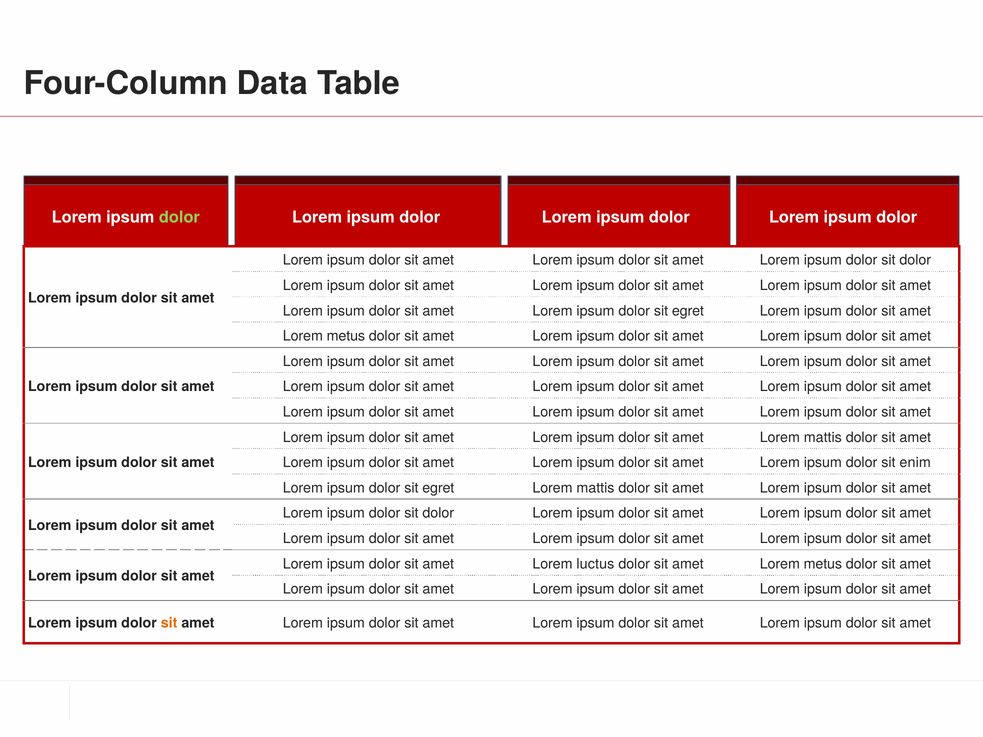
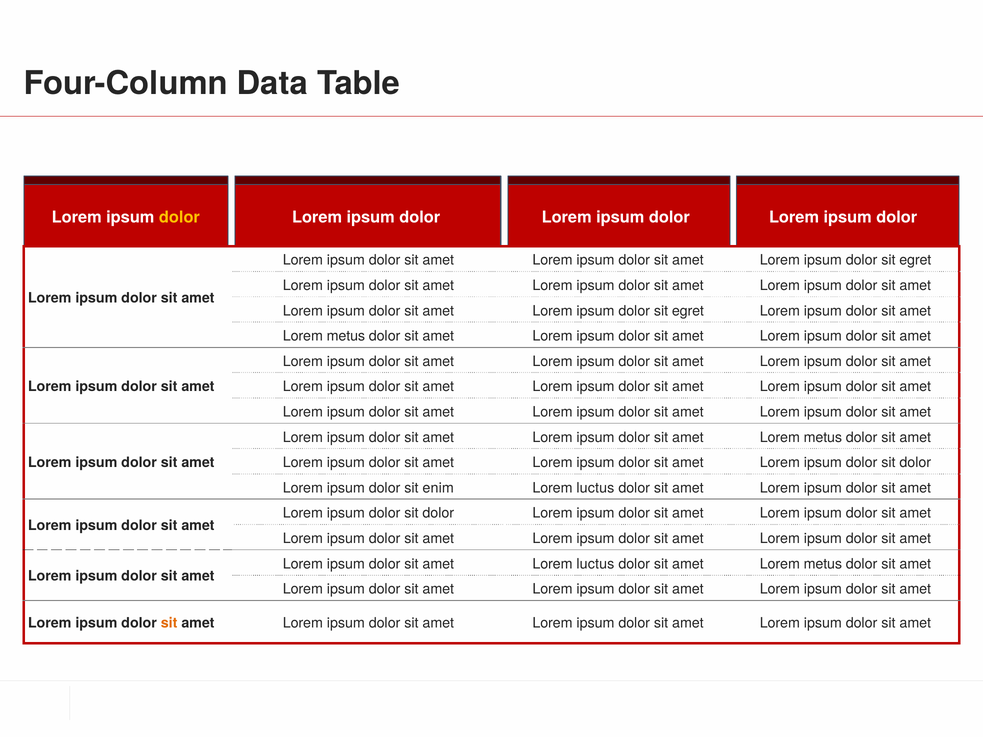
dolor colour: light green -> yellow (179, 217)
dolor: dolor -> egret (915, 260)
mattis: mattis -> metus (823, 437)
enim: enim -> dolor (915, 463)
egret: egret -> enim (438, 488)
mattis: mattis -> luctus (595, 488)
